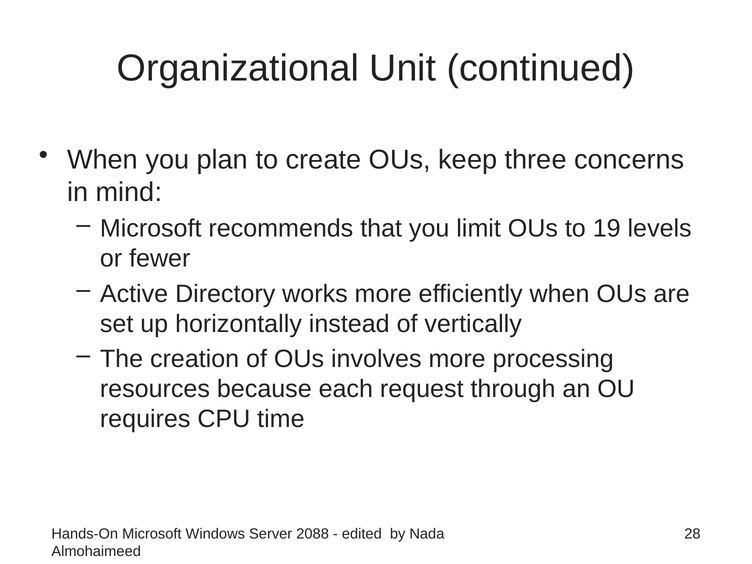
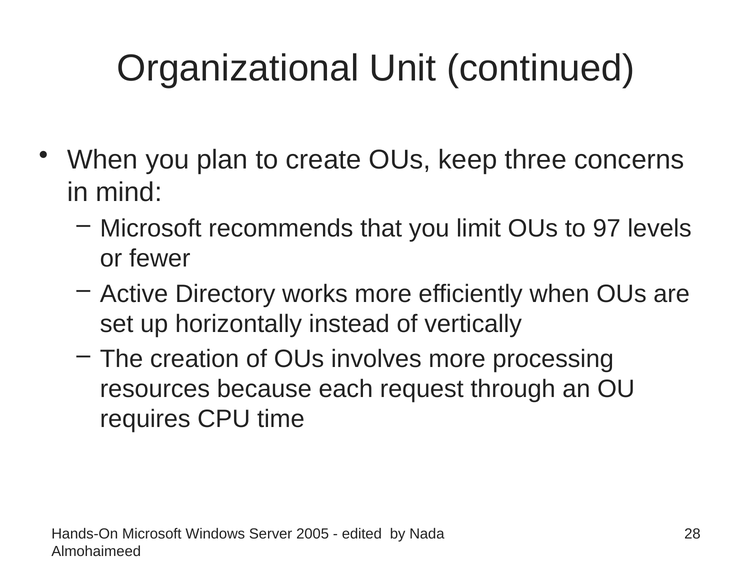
19: 19 -> 97 (607, 229)
2088: 2088 -> 2005 (313, 534)
